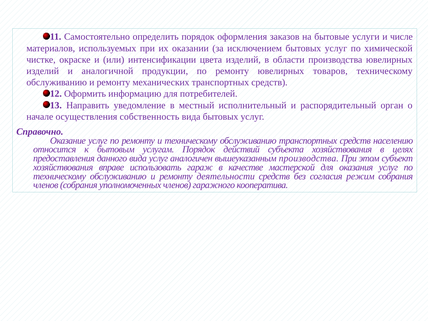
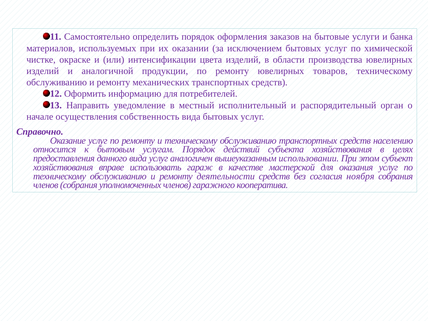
числе: числе -> банка (401, 37)
вышеуказанным производства: производства -> использовании (309, 158)
режим: режим -> ноября (360, 176)
